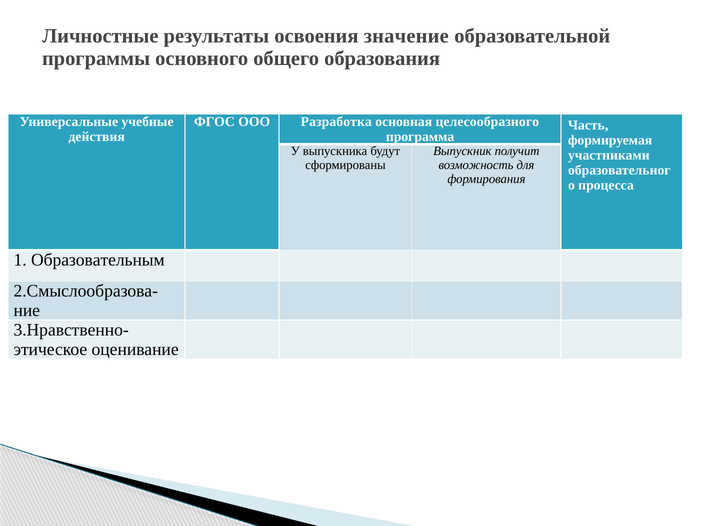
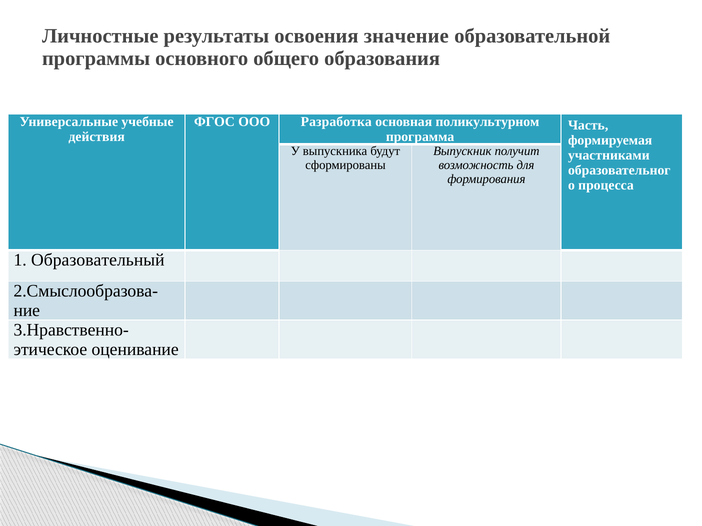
целесообразного: целесообразного -> поликультурном (487, 122)
Образовательным: Образовательным -> Образовательный (98, 260)
